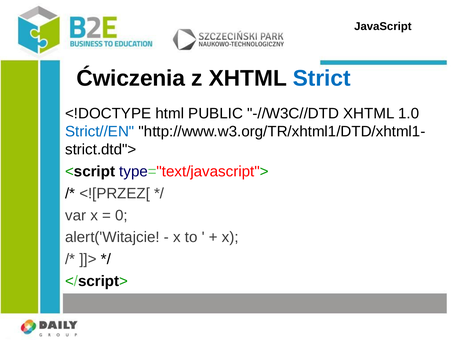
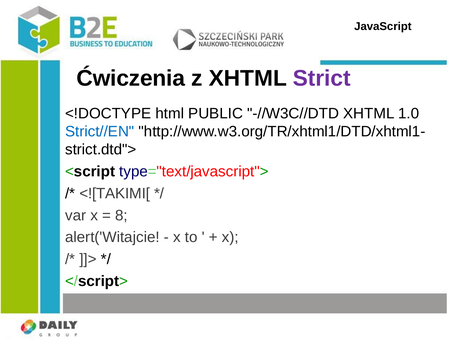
Strict colour: blue -> purple (322, 79)
<![PRZEZ[: <![PRZEZ[ -> <![TAKIMI[ (115, 194)
0: 0 -> 8 (121, 216)
